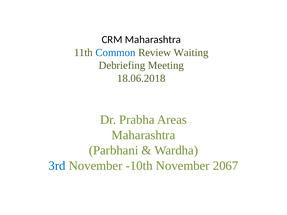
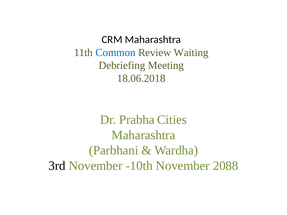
Areas: Areas -> Cities (172, 120)
3rd colour: blue -> black (57, 166)
2067: 2067 -> 2088 (226, 166)
